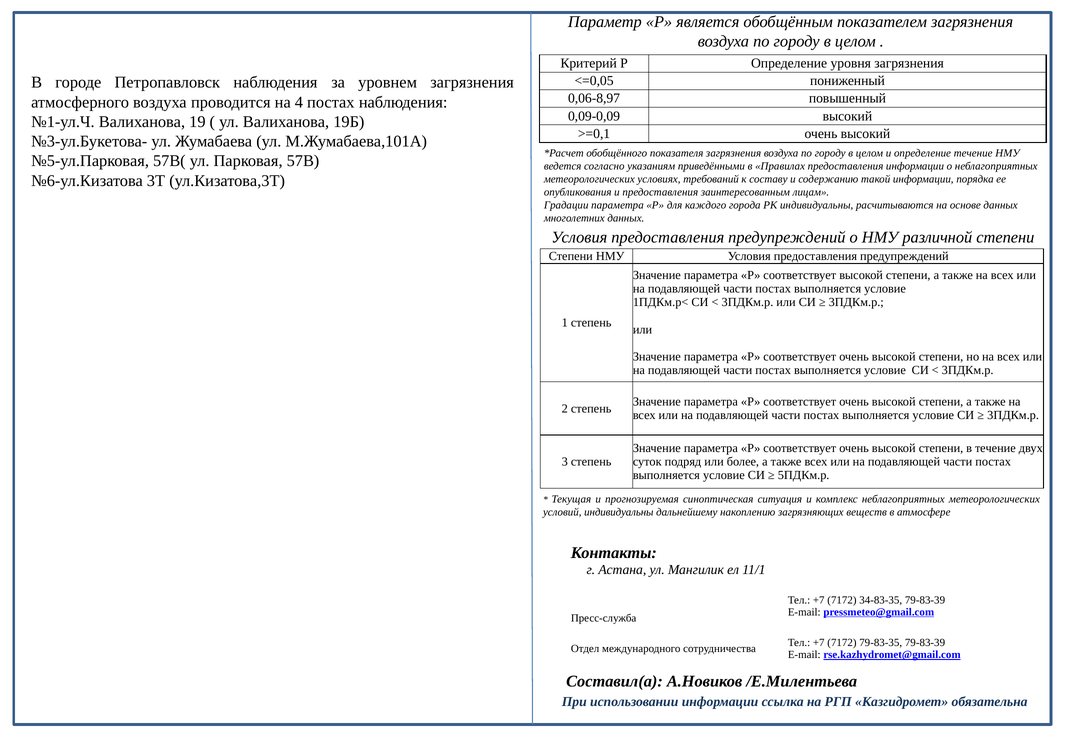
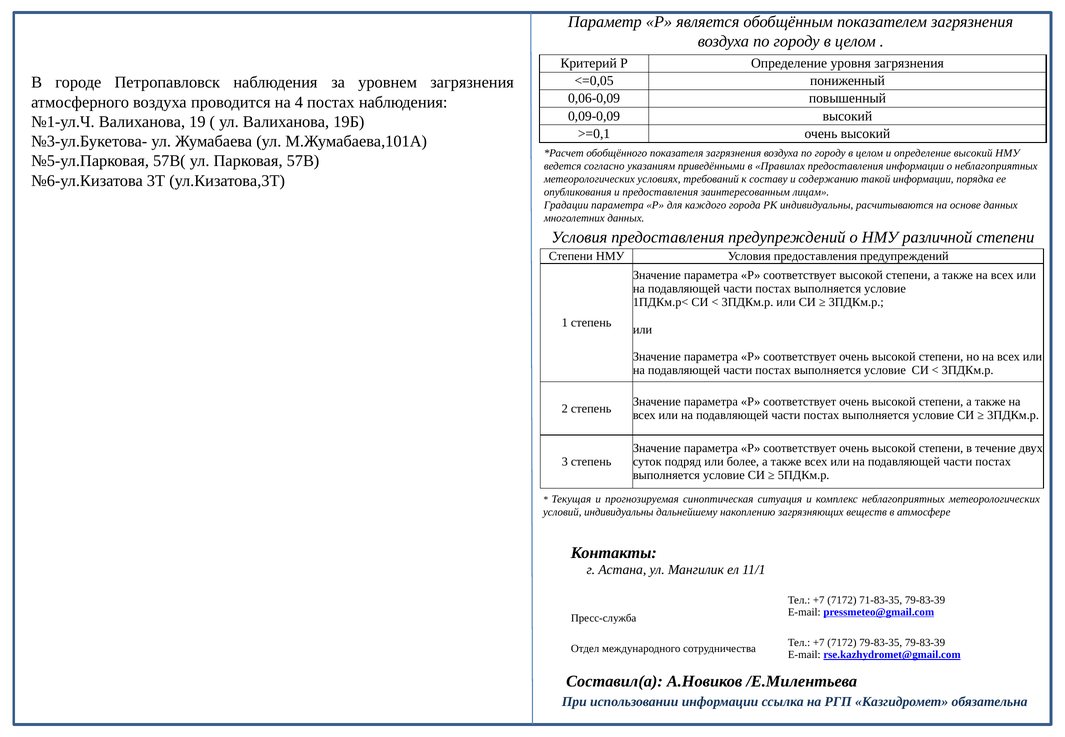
0,06-8,97: 0,06-8,97 -> 0,06-0,09 (594, 98)
определение течение: течение -> высокий (973, 153)
34-83-35: 34-83-35 -> 71-83-35 (881, 600)
